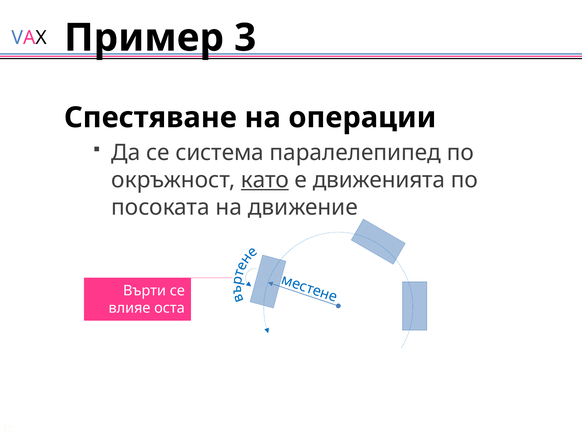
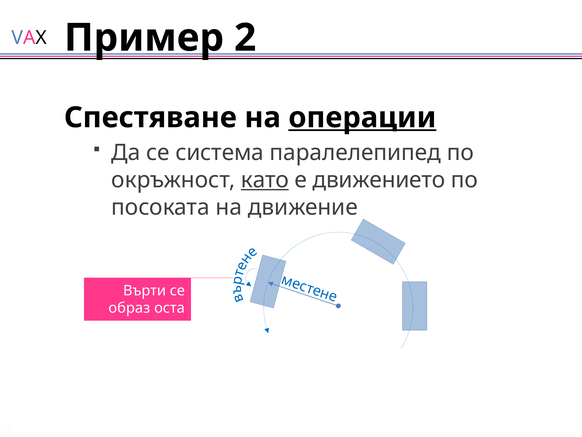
3: 3 -> 2 (245, 38)
операции underline: none -> present (362, 117)
движенията: движенията -> движението (379, 180)
влияе: влияе -> образ (129, 308)
